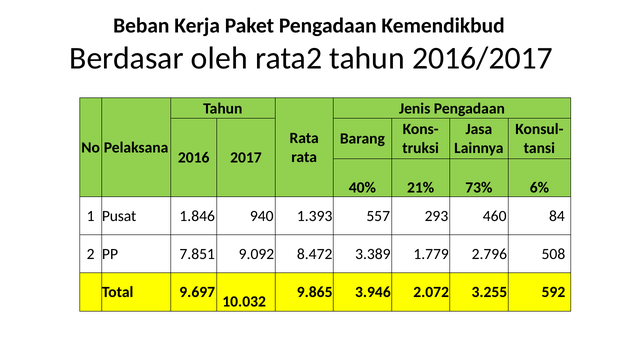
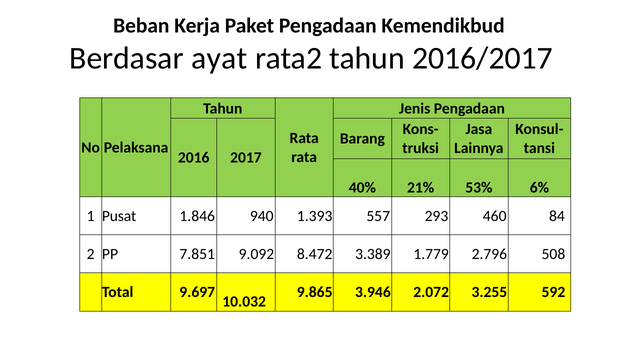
oleh: oleh -> ayat (219, 58)
73%: 73% -> 53% (479, 188)
